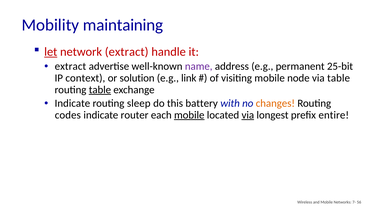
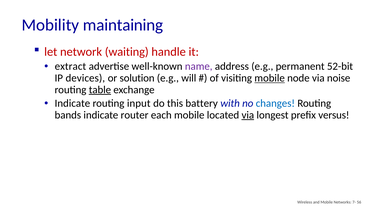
let underline: present -> none (51, 52)
network extract: extract -> waiting (127, 52)
25-bit: 25-bit -> 52-bit (340, 66)
context: context -> devices (85, 78)
link: link -> will (189, 78)
mobile underline: none -> present (270, 78)
via table: table -> noise (339, 78)
sleep: sleep -> input (139, 103)
changes colour: orange -> blue (275, 103)
codes: codes -> bands (68, 115)
mobile underline: present -> none (189, 115)
entire: entire -> versus (334, 115)
